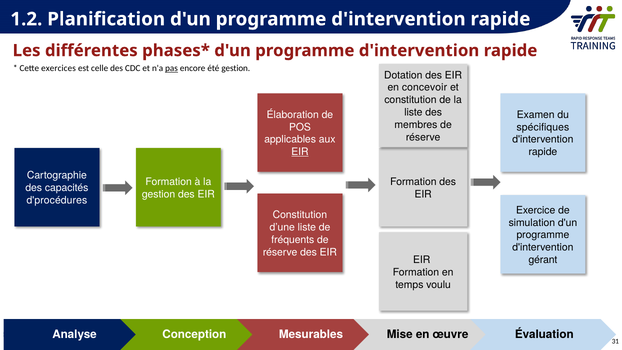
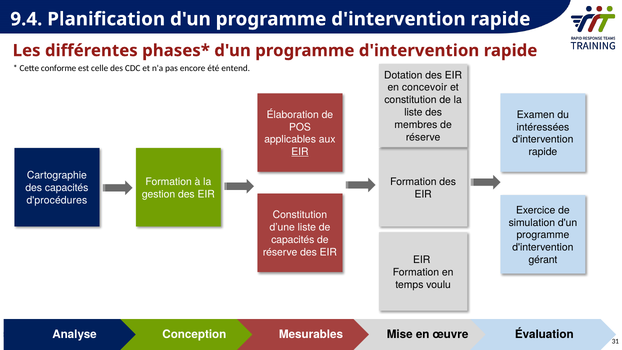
1.2: 1.2 -> 9.4 (26, 19)
exercices: exercices -> conforme (59, 68)
pas underline: present -> none (172, 68)
été gestion: gestion -> entend (236, 68)
spécifiques: spécifiques -> intéressées (543, 127)
fréquents: fréquents -> capacités (293, 240)
